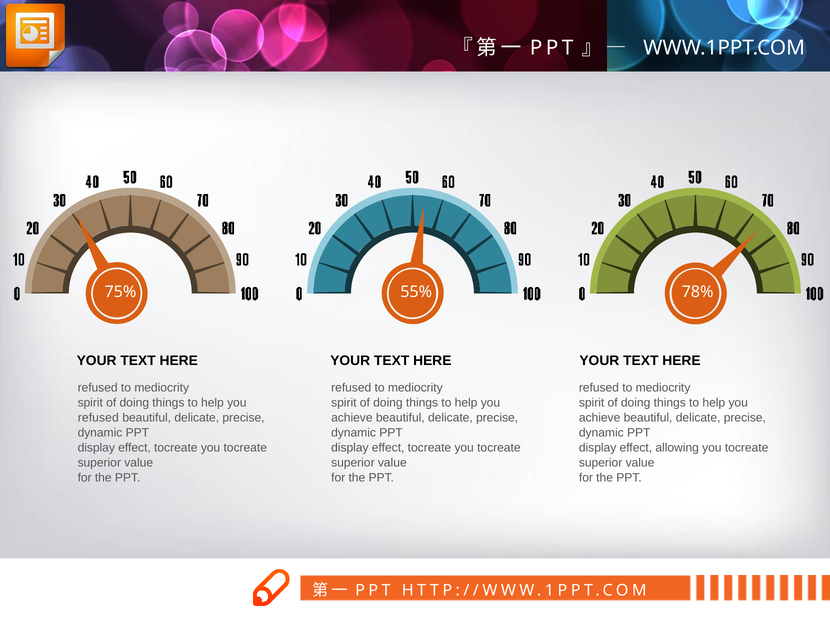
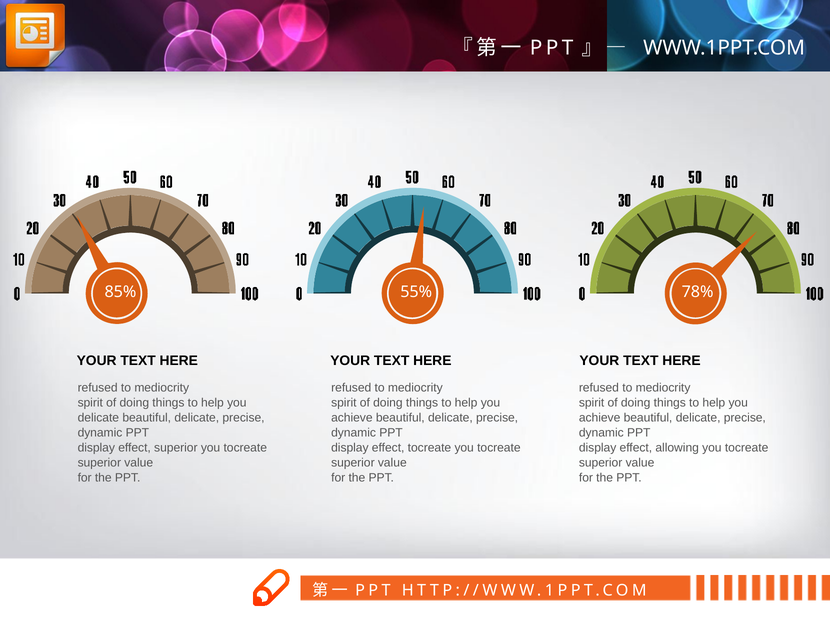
75%: 75% -> 85% (120, 292)
refused: refused -> delicate (98, 418)
tocreate: tocreate -> superior (176, 448)
